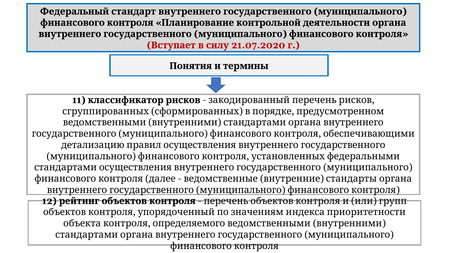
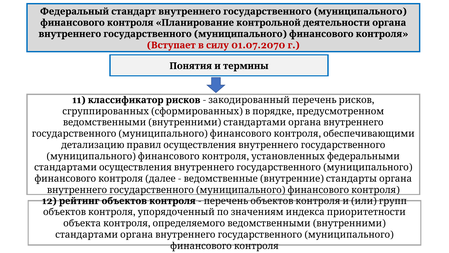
21.07.2020: 21.07.2020 -> 01.07.2070 (258, 45)
